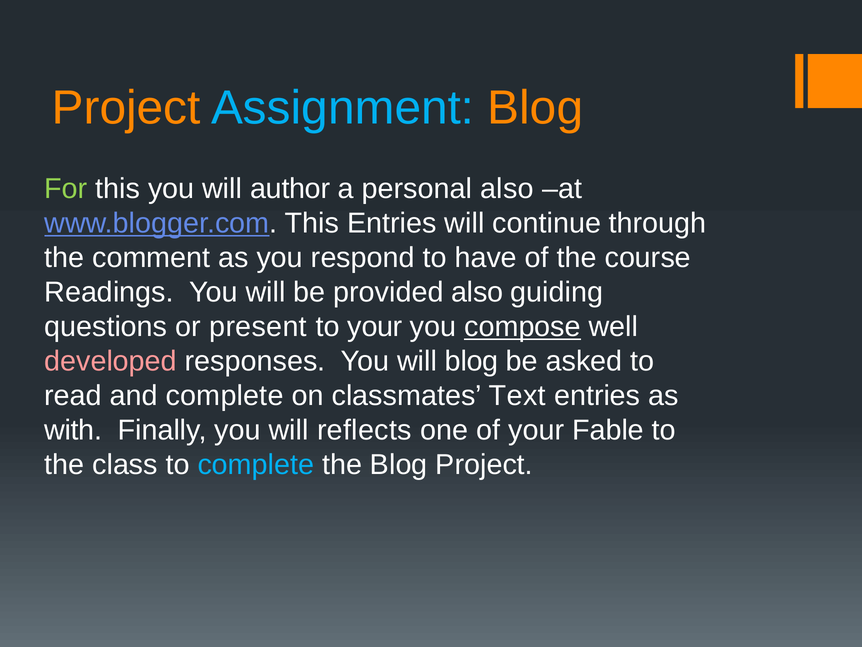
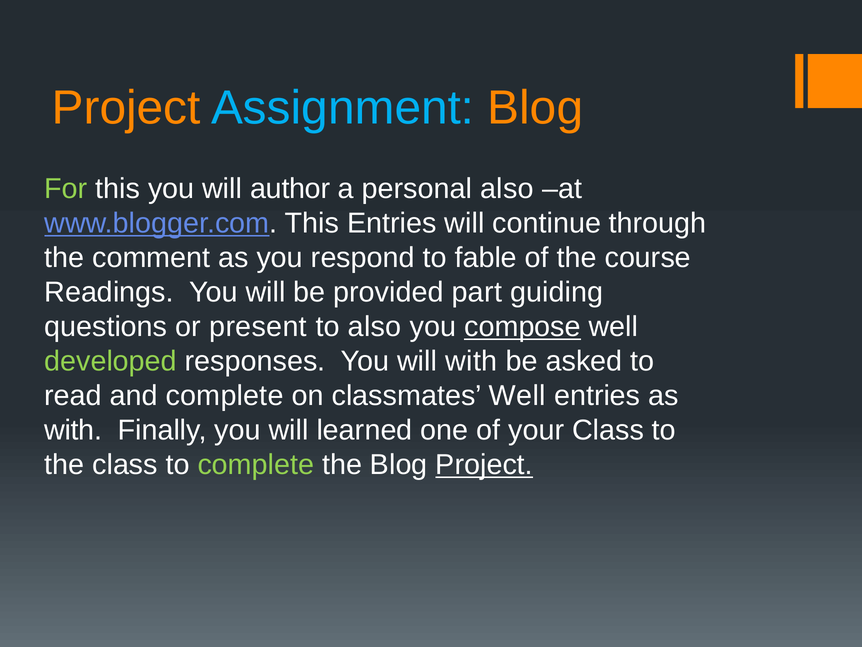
have: have -> fable (486, 258)
provided also: also -> part (477, 292)
to your: your -> also (375, 327)
developed colour: pink -> light green (111, 361)
will blog: blog -> with (471, 361)
classmates Text: Text -> Well (517, 396)
reflects: reflects -> learned (365, 430)
your Fable: Fable -> Class (608, 430)
complete colour: light blue -> light green (256, 465)
Project underline: none -> present (484, 465)
